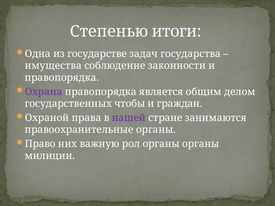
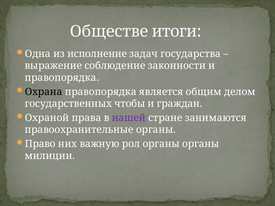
Степенью: Степенью -> Обществе (109, 31)
государстве: государстве -> исполнение (97, 54)
имущества: имущества -> выражение (53, 66)
Охрана colour: purple -> black (44, 92)
